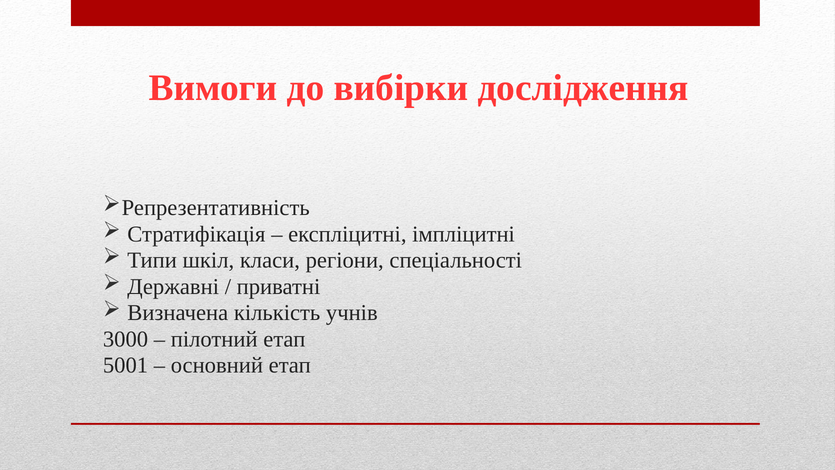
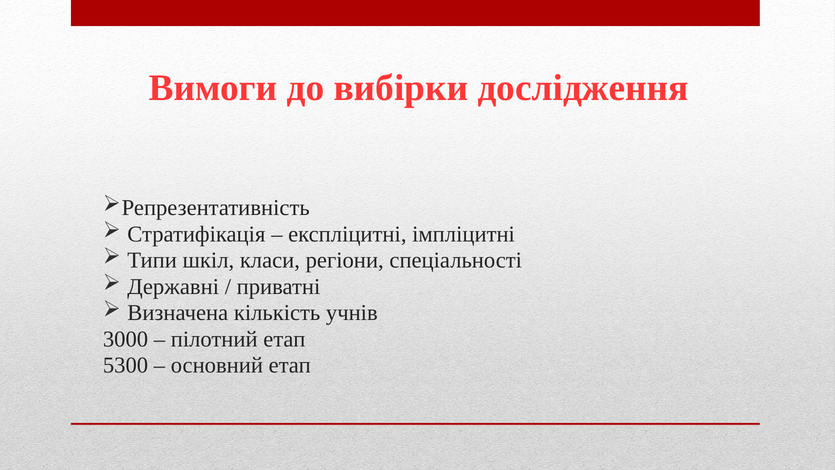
5001: 5001 -> 5300 (126, 365)
